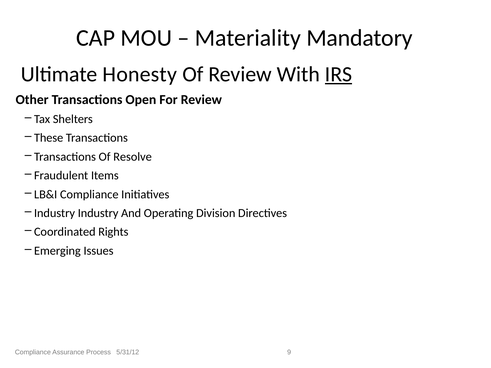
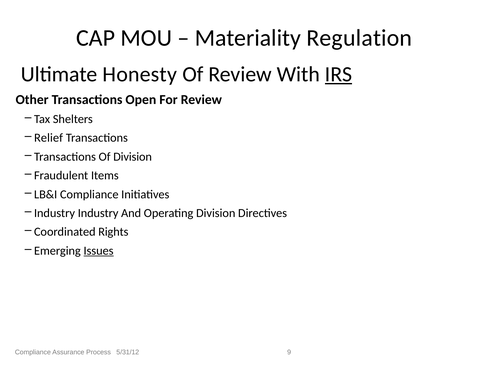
Mandatory: Mandatory -> Regulation (359, 38)
These: These -> Relief (49, 138)
Of Resolve: Resolve -> Division (133, 157)
Issues underline: none -> present (99, 251)
